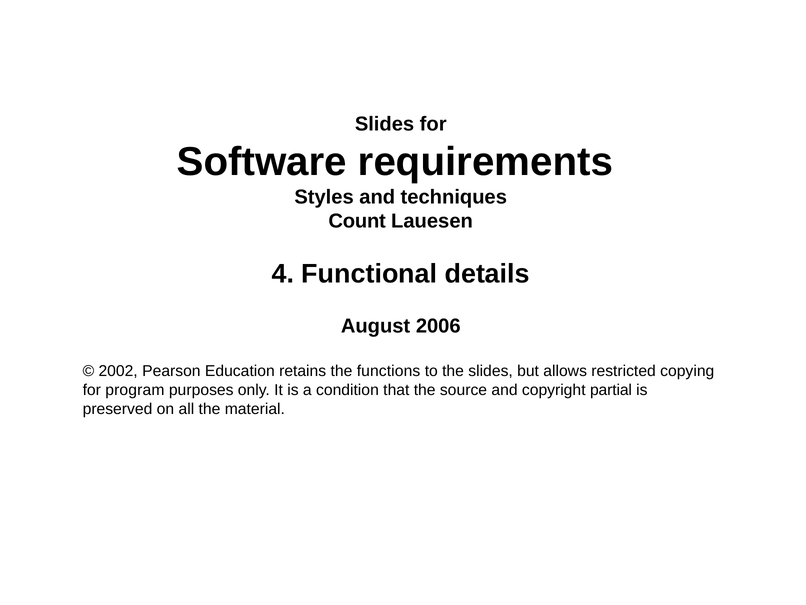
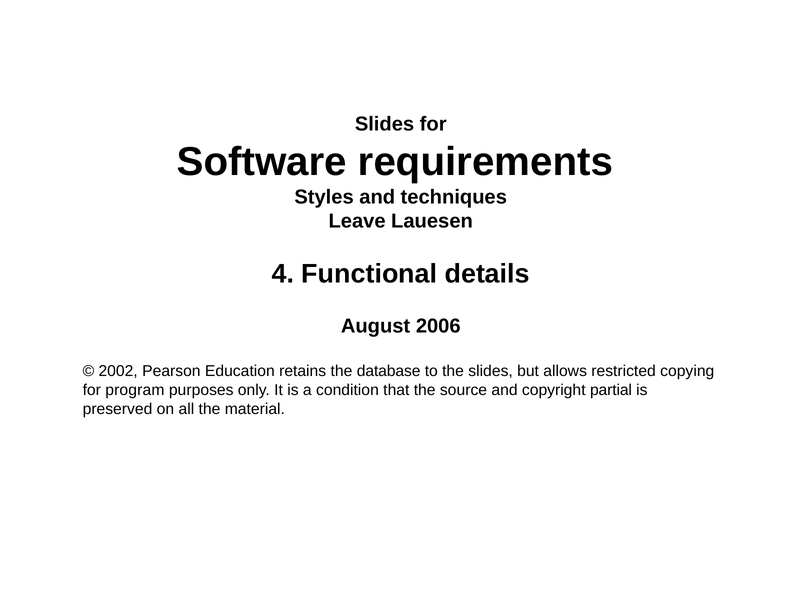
Count: Count -> Leave (357, 221)
functions: functions -> database (389, 371)
